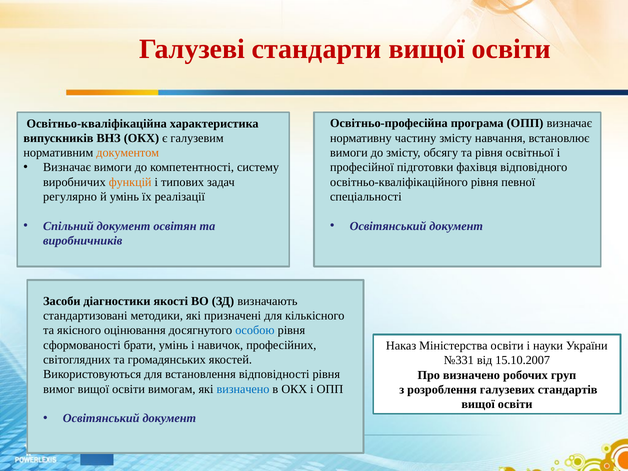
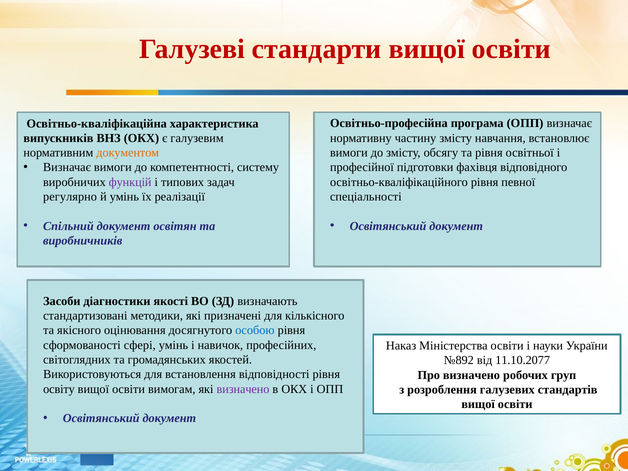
функцій colour: orange -> purple (130, 182)
брати: брати -> сфері (140, 345)
№331: №331 -> №892 (459, 360)
15.10.2007: 15.10.2007 -> 11.10.2077 (523, 360)
вимог: вимог -> освіту (59, 389)
визначено colour: blue -> purple (243, 389)
